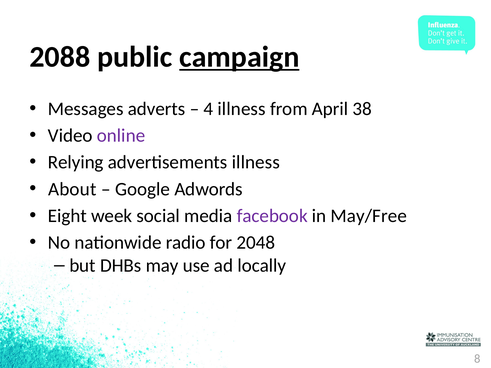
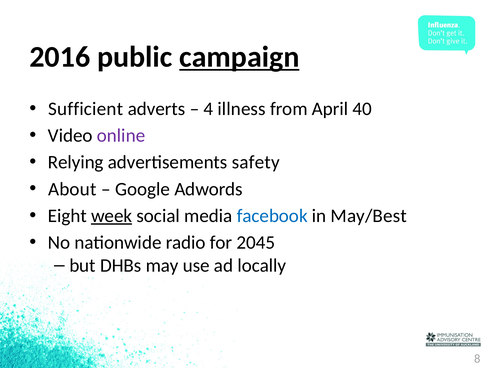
2088: 2088 -> 2016 (60, 57)
Messages: Messages -> Sufficient (86, 109)
38: 38 -> 40 (362, 109)
advertisements illness: illness -> safety (256, 162)
week underline: none -> present (112, 216)
facebook colour: purple -> blue (272, 216)
May/Free: May/Free -> May/Best (369, 216)
2048: 2048 -> 2045 (256, 243)
